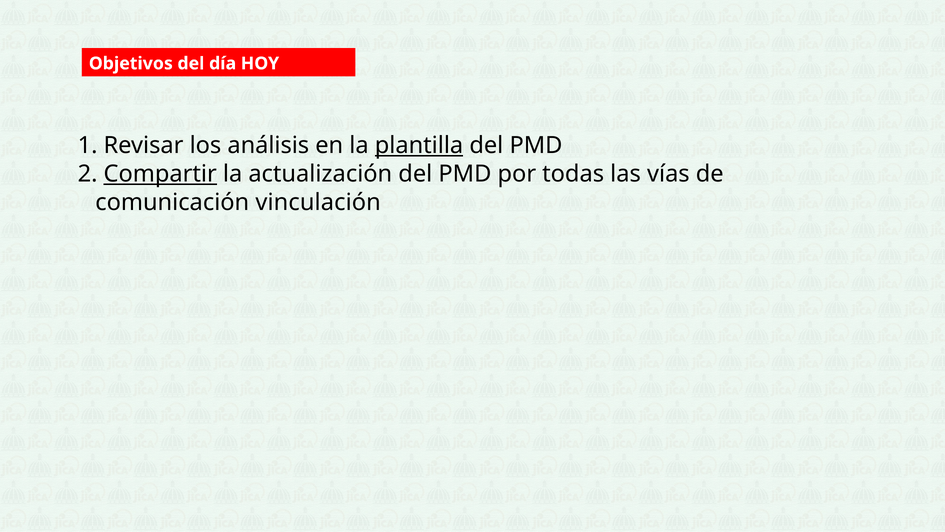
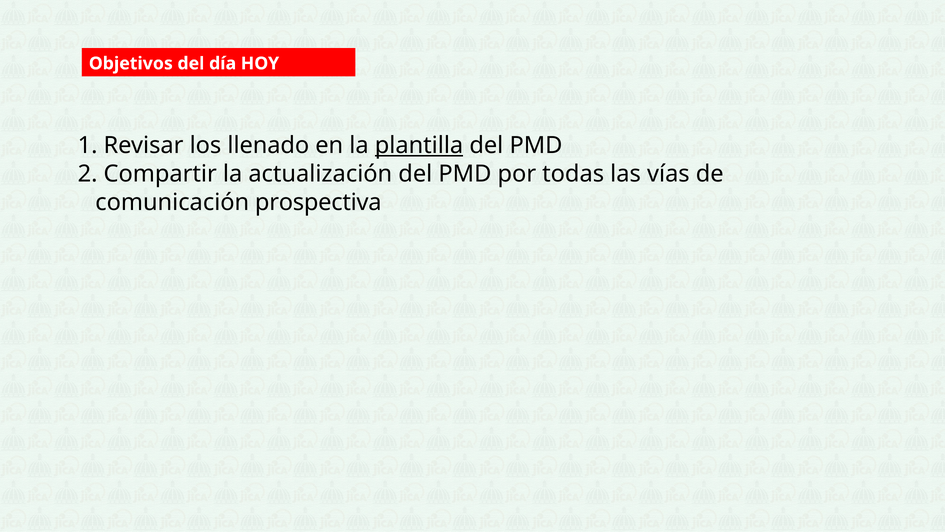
análisis: análisis -> llenado (268, 146)
Compartir underline: present -> none (160, 174)
vinculación: vinculación -> prospectiva (318, 202)
